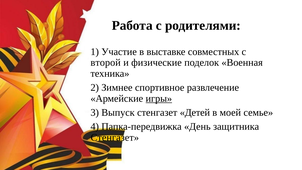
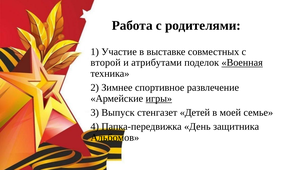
физические: физические -> атрибутами (157, 63)
Военная underline: none -> present (242, 63)
Стенгазет: Стенгазет -> Альбомов (115, 137)
